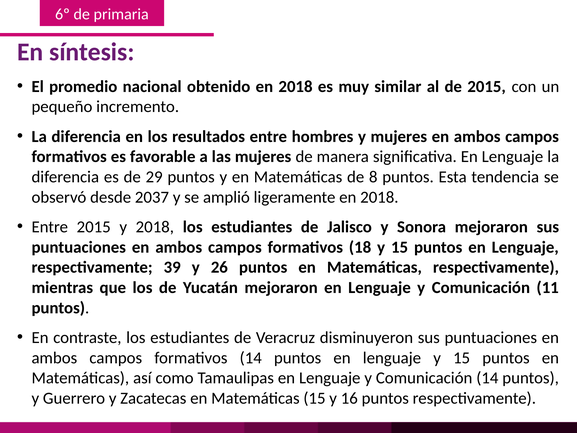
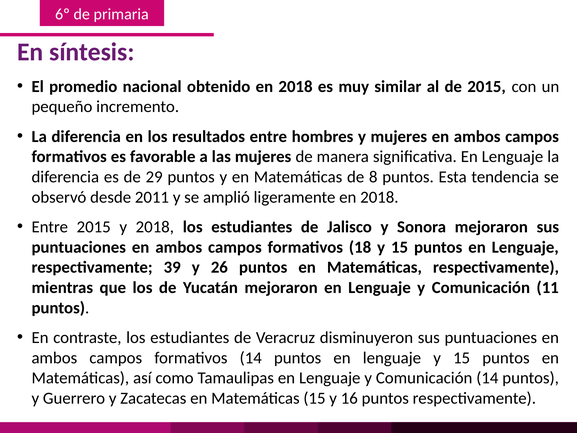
2037: 2037 -> 2011 (152, 197)
